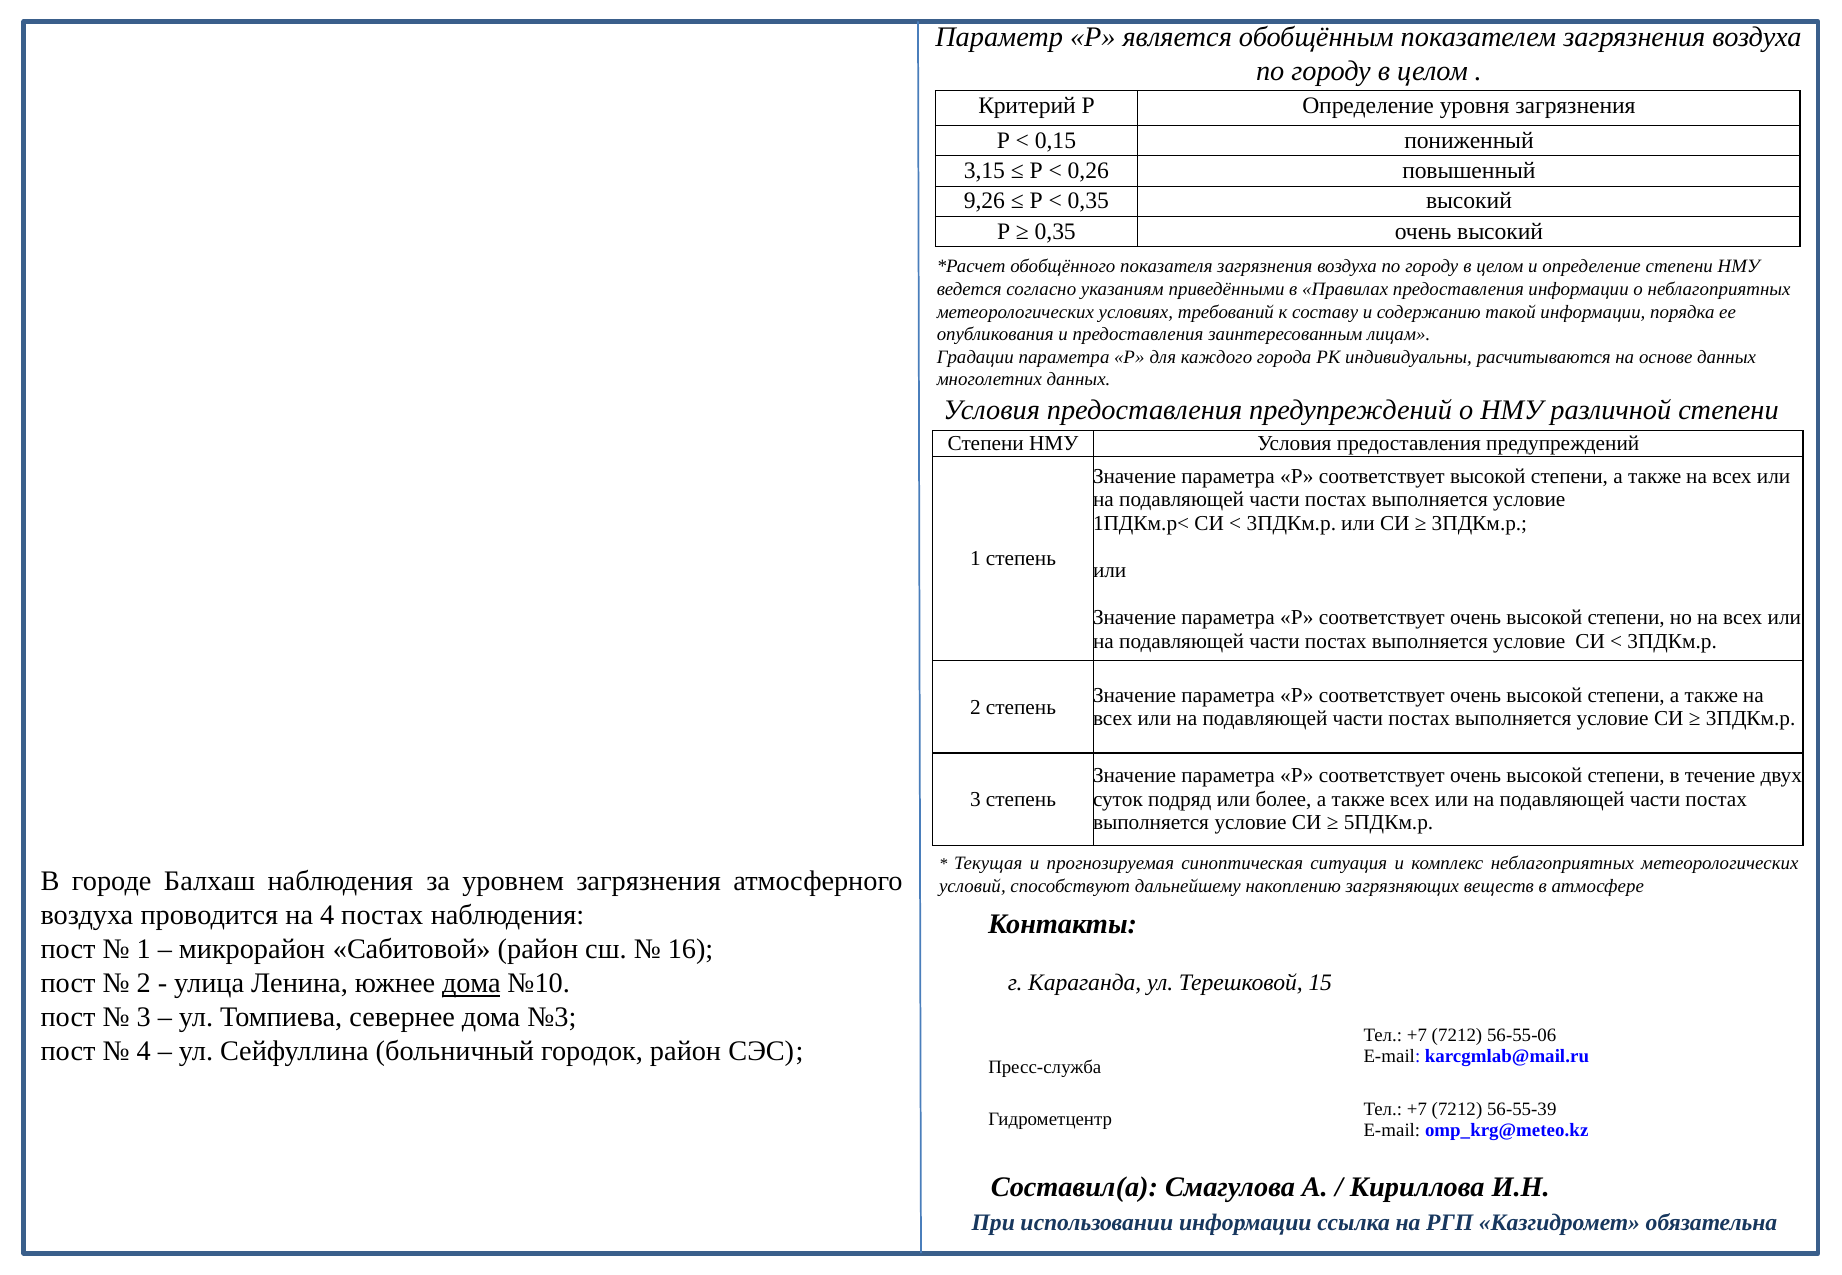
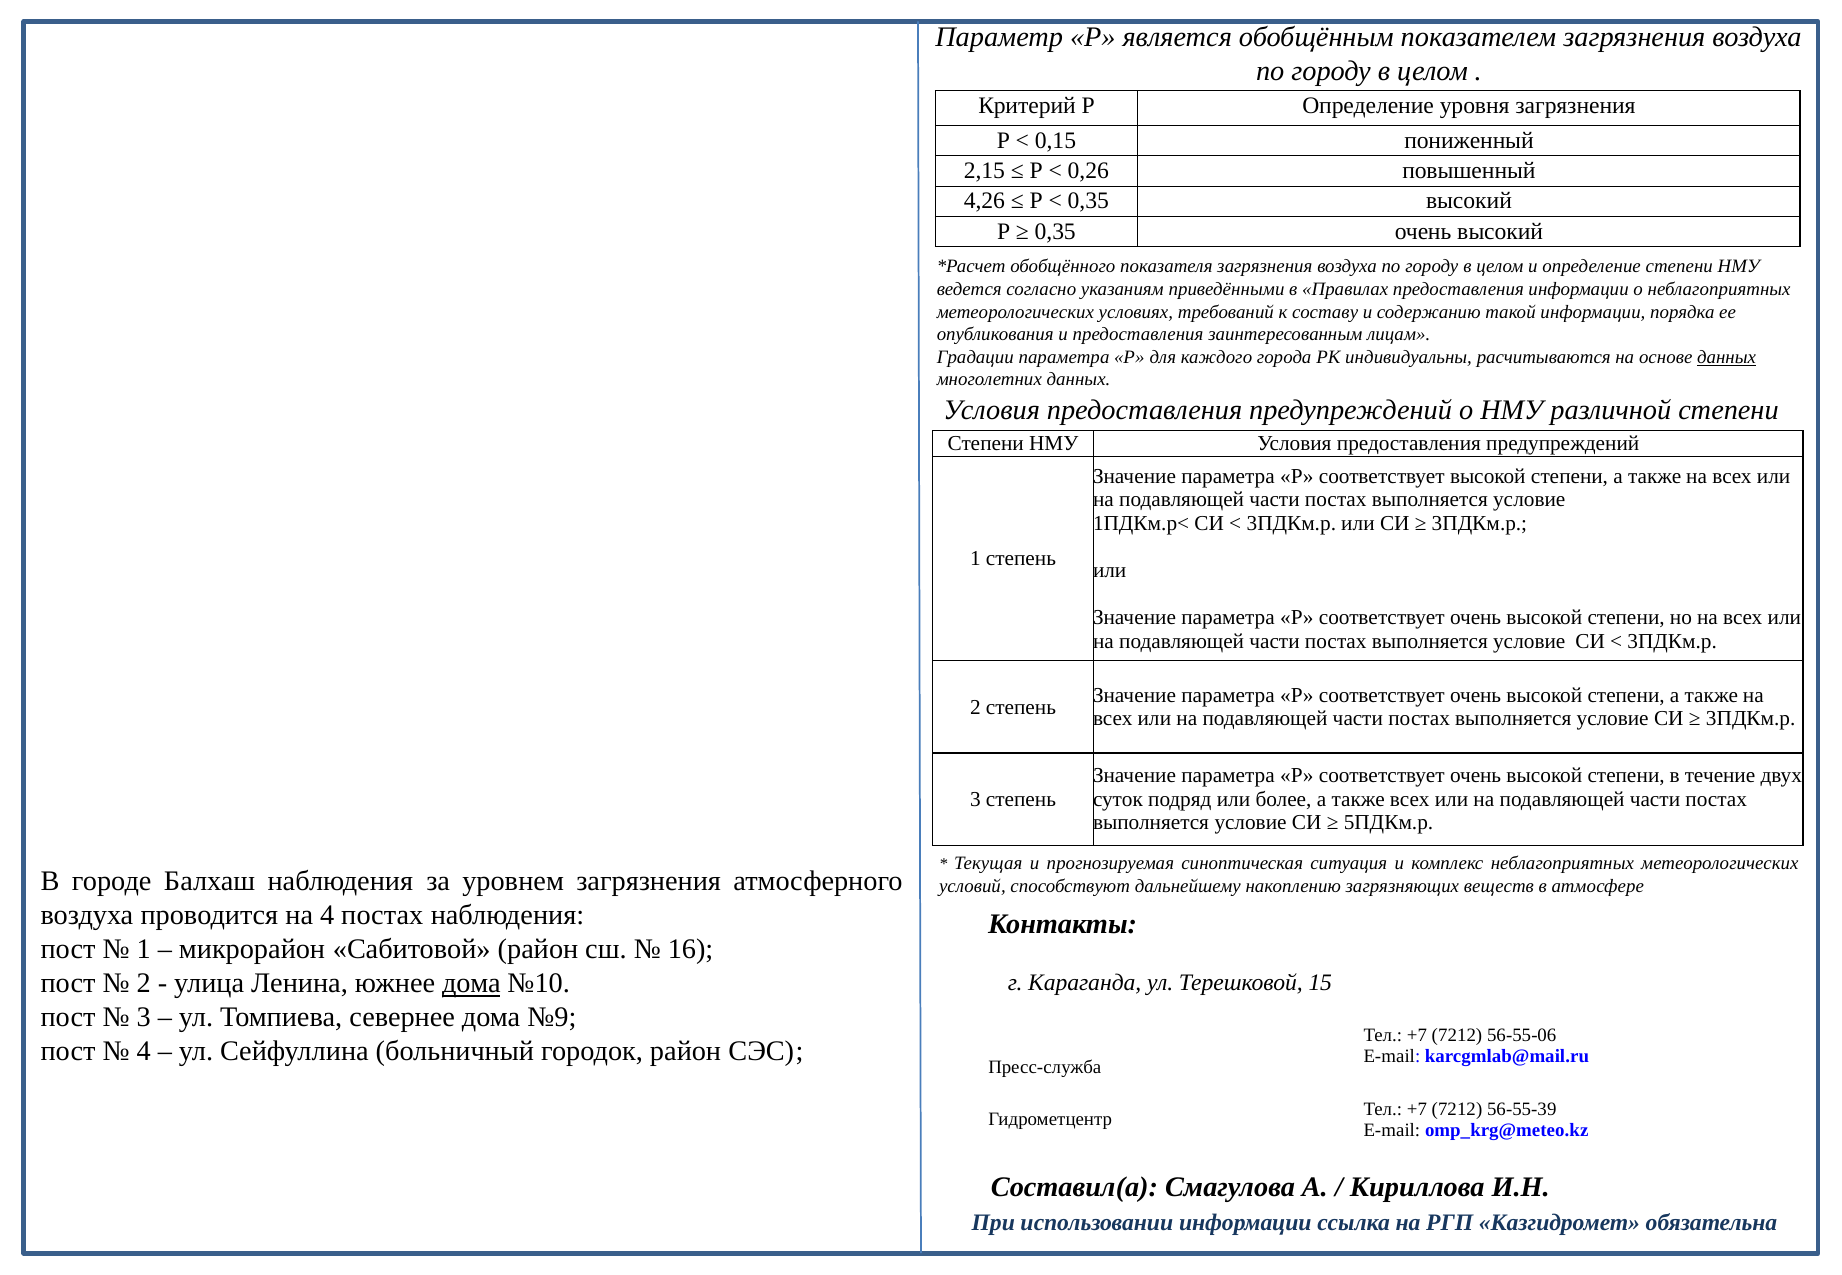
3,15: 3,15 -> 2,15 (984, 171)
9,26: 9,26 -> 4,26 (984, 201)
данных underline: none -> present (1727, 357)
№3: №3 -> №9 (552, 1018)
